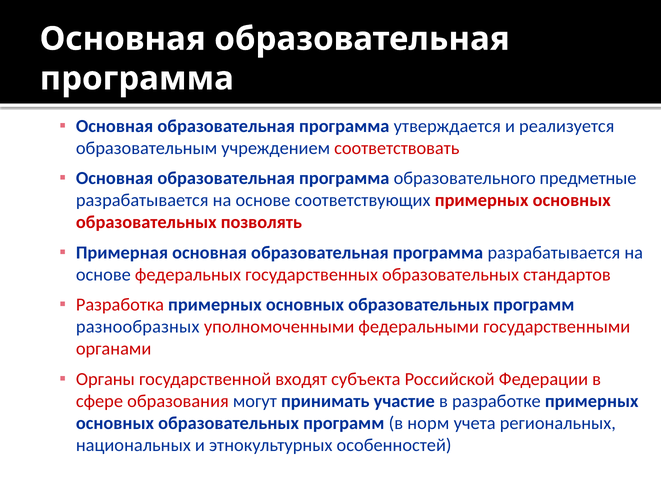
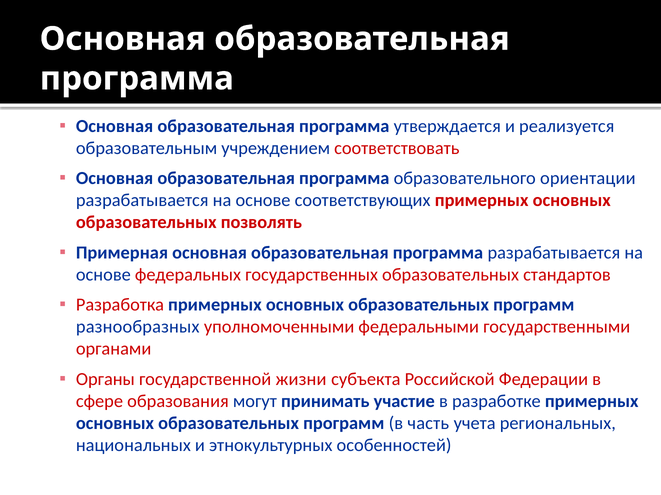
предметные: предметные -> ориентации (588, 179)
входят: входят -> жизни (301, 380)
норм: норм -> часть (428, 424)
